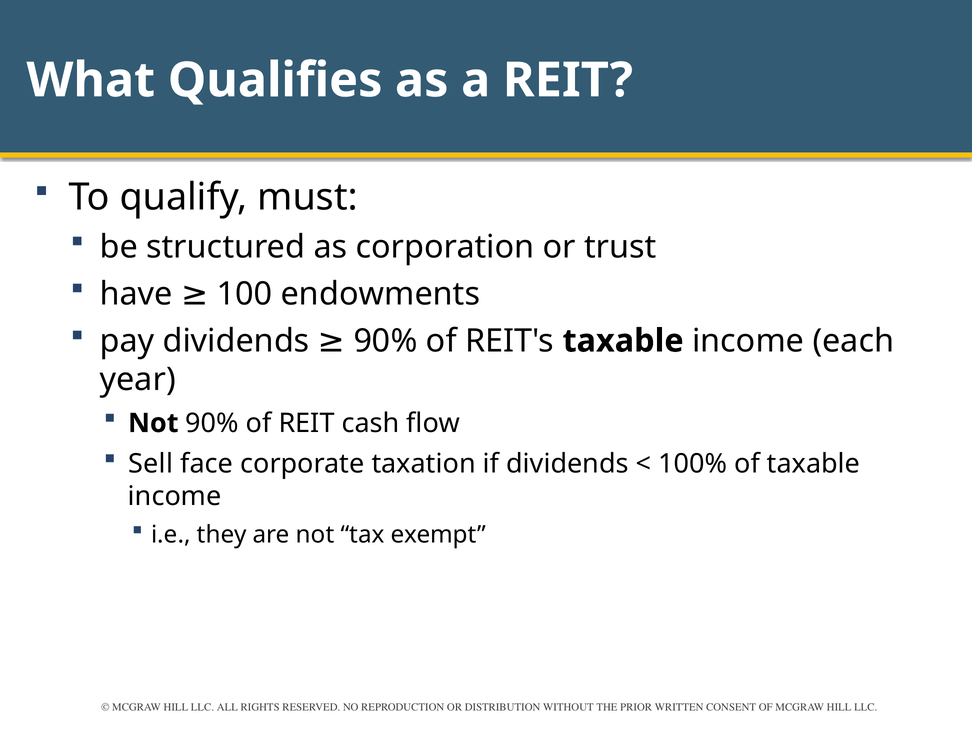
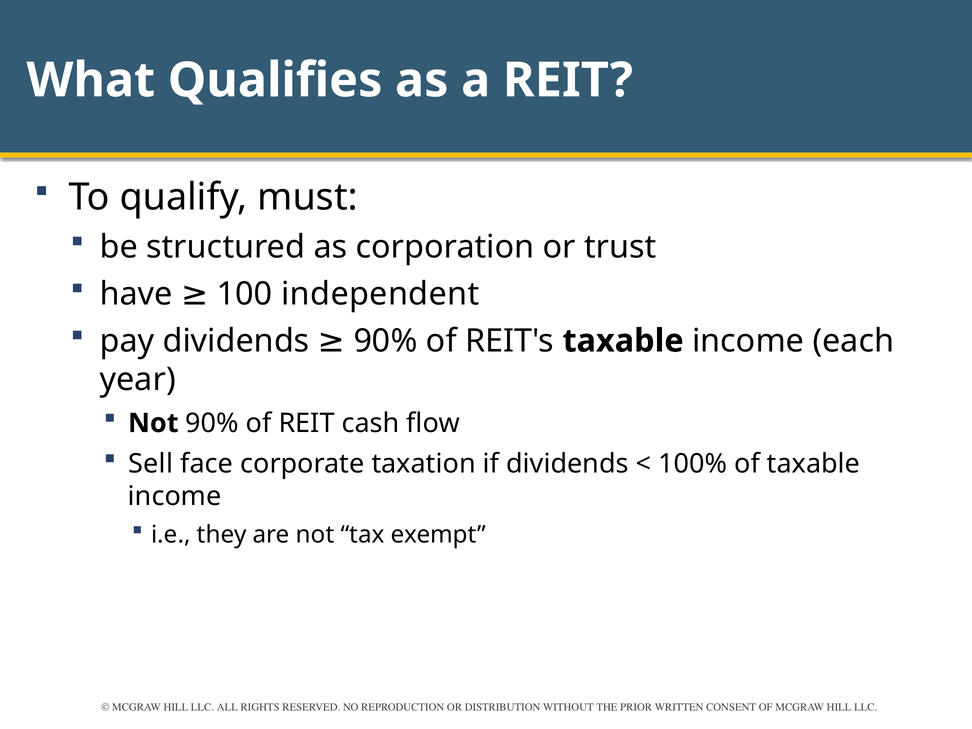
endowments: endowments -> independent (380, 294)
